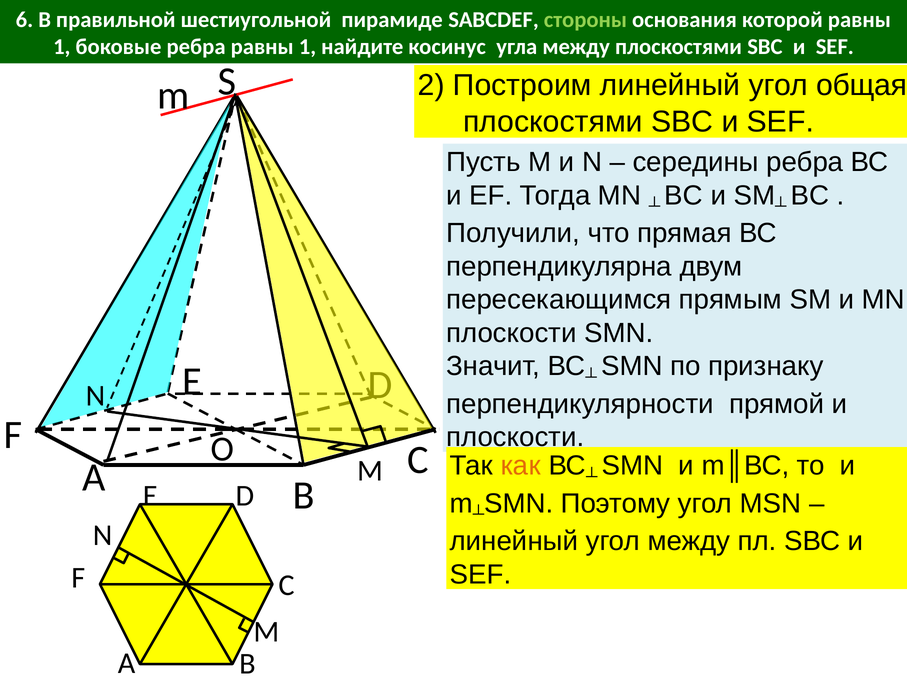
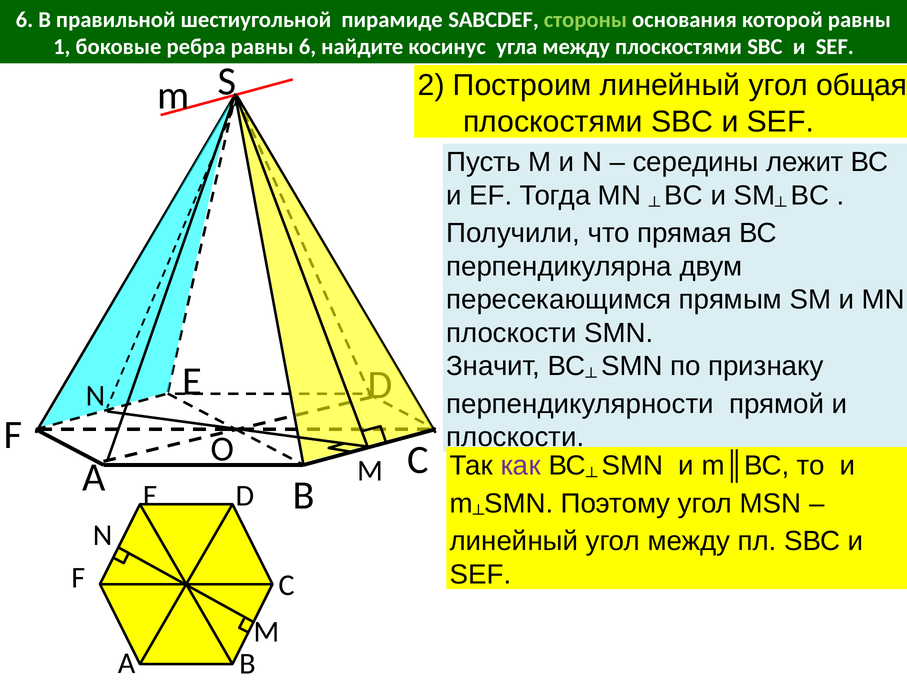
ребра равны 1: 1 -> 6 (307, 47)
середины ребра: ребра -> лежит (805, 162)
как colour: orange -> purple (521, 466)
